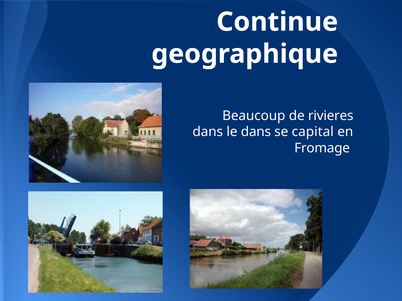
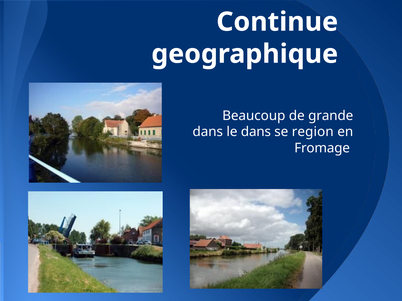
rivieres: rivieres -> grande (331, 116)
capital: capital -> region (313, 132)
